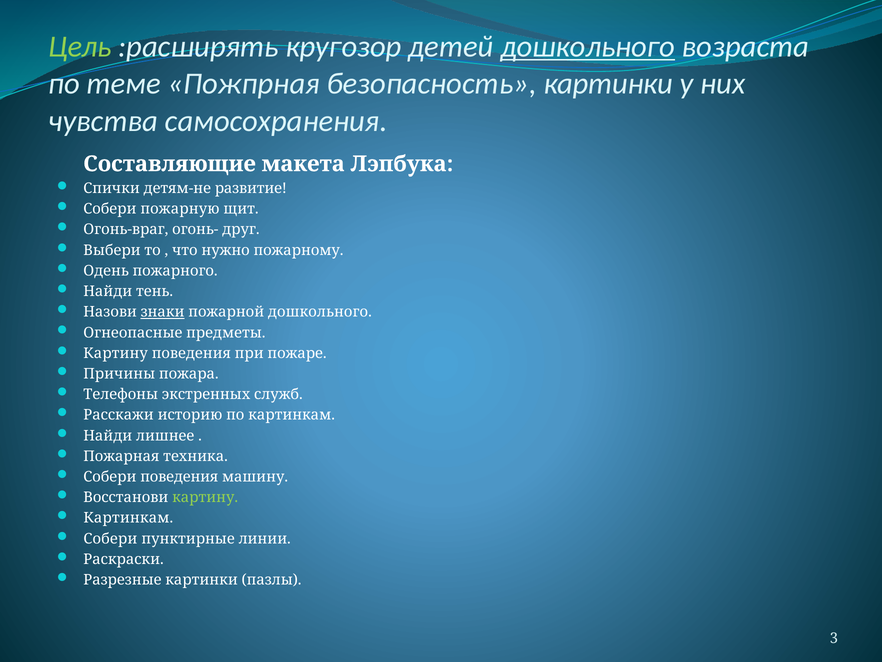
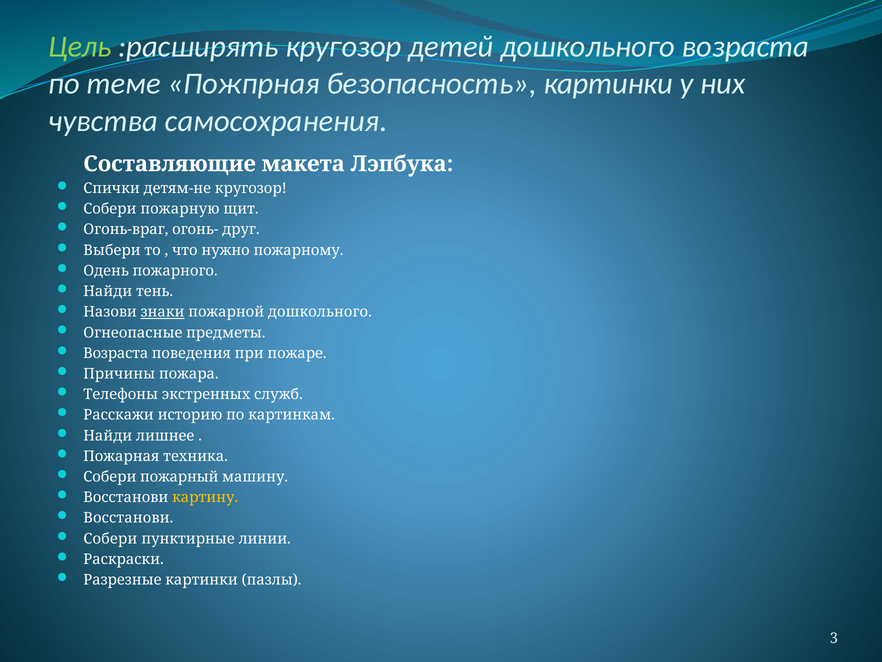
дошкольного underline: present -> none (588, 47)
детям-не развитие: развитие -> кругозор (251, 188)
Картину: Картину -> Возраста (116, 353)
Собери поведения: поведения -> пожарный (179, 477)
картину colour: light green -> yellow (205, 497)
Картинкам: Картинкам -> Восстанови (128, 518)
